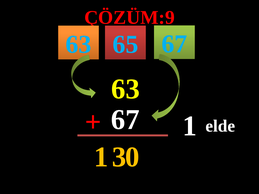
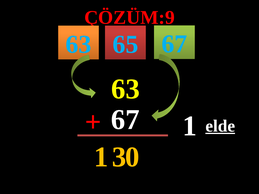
elde underline: none -> present (220, 126)
